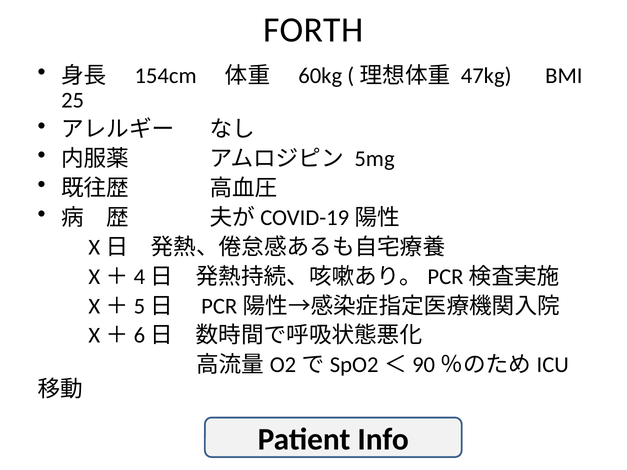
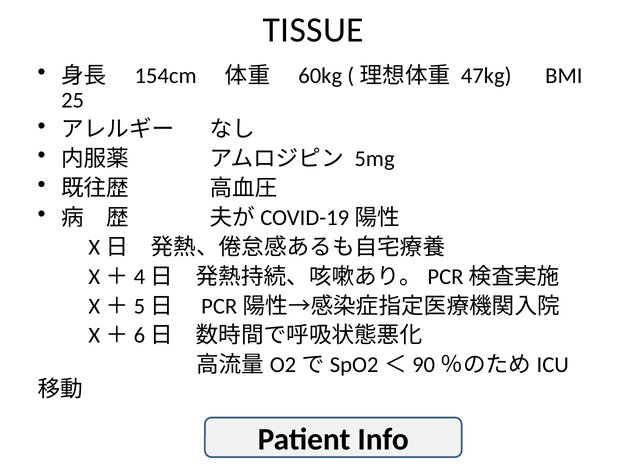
FORTH: FORTH -> TISSUE (313, 30)
